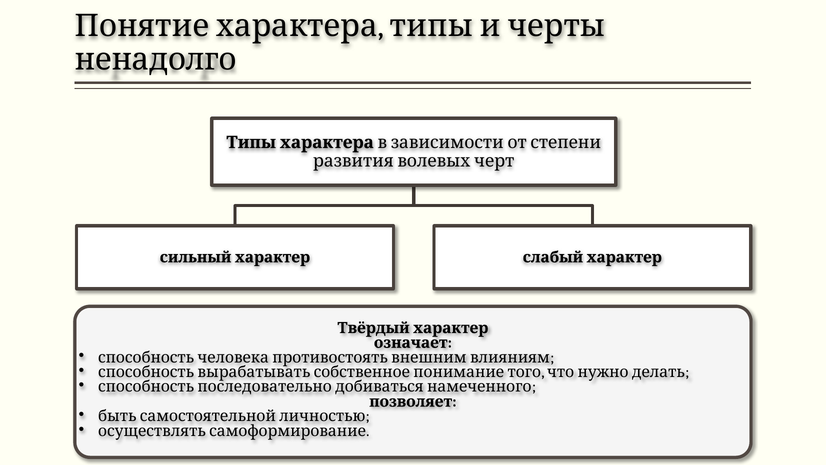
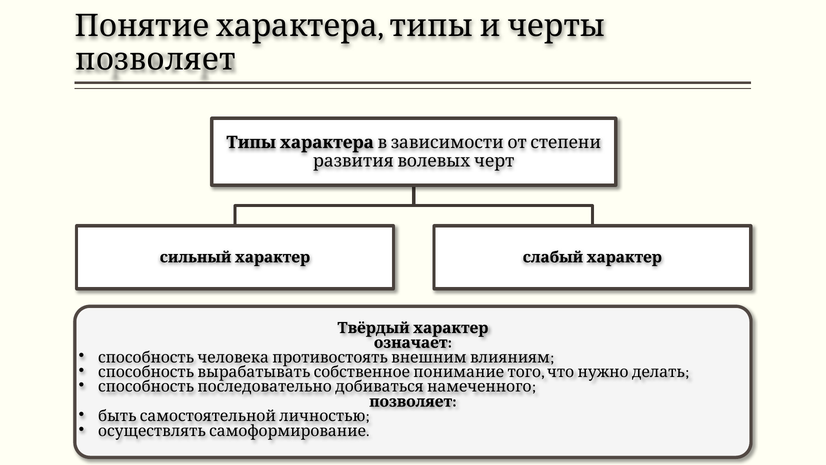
ненадолго: ненадолго -> позволяет (155, 59)
